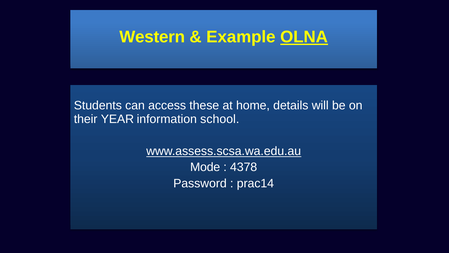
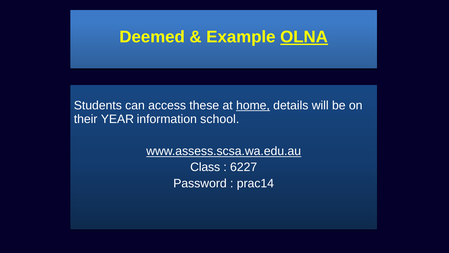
Western: Western -> Deemed (152, 37)
home underline: none -> present (253, 105)
Mode: Mode -> Class (205, 167)
4378: 4378 -> 6227 (244, 167)
